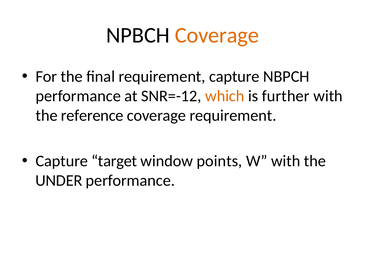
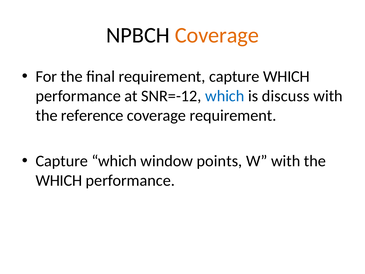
requirement capture NBPCH: NBPCH -> WHICH (286, 77)
which colour: orange -> blue (225, 96)
further: further -> discuss (286, 96)
target: target -> which (114, 161)
UNDER: UNDER -> WHICH (59, 180)
